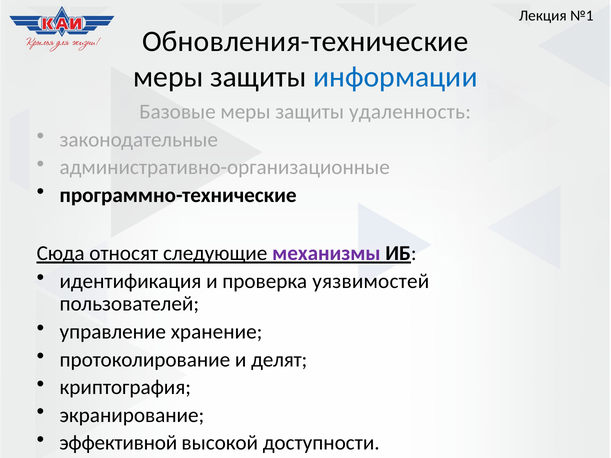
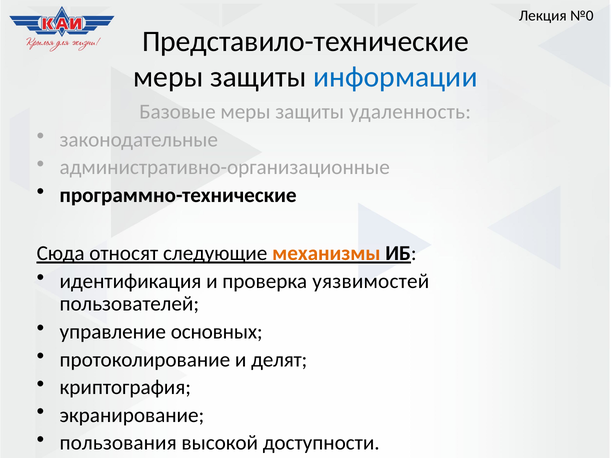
№1: №1 -> №0 (582, 16)
Обновления-технические: Обновления-технические -> Представило-технические (305, 41)
механизмы colour: purple -> orange (326, 253)
хранение: хранение -> основных (217, 332)
эффективной: эффективной -> пользования (118, 443)
